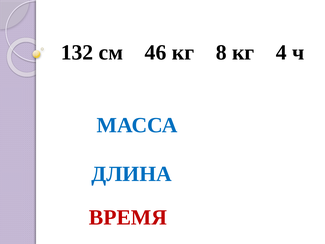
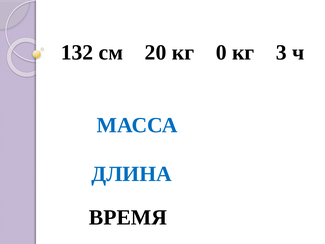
46: 46 -> 20 (156, 52)
8: 8 -> 0 (221, 52)
4: 4 -> 3 (281, 52)
ВРЕМЯ colour: red -> black (128, 217)
